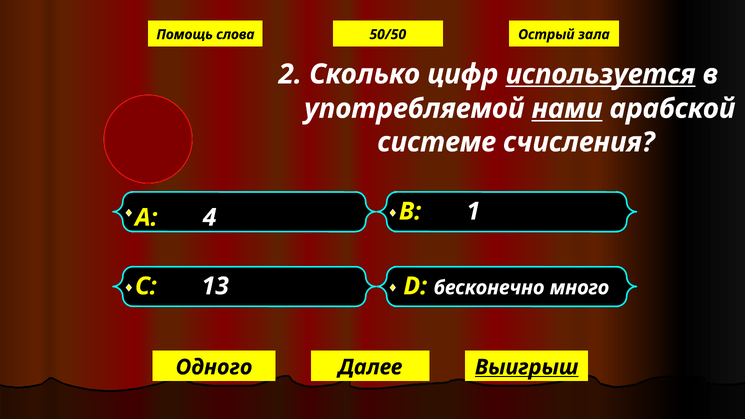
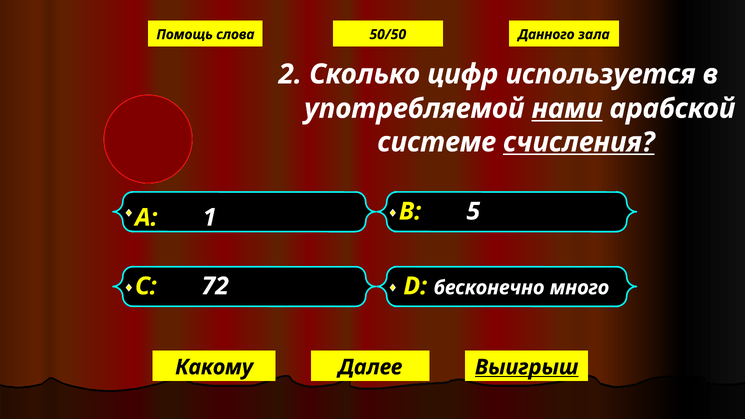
Острый: Острый -> Данного (546, 35)
используется underline: present -> none (601, 74)
счисления underline: none -> present (579, 142)
4: 4 -> 1 (210, 218)
1: 1 -> 5 (473, 211)
13: 13 -> 72 (215, 286)
Одного: Одного -> Какому (214, 367)
